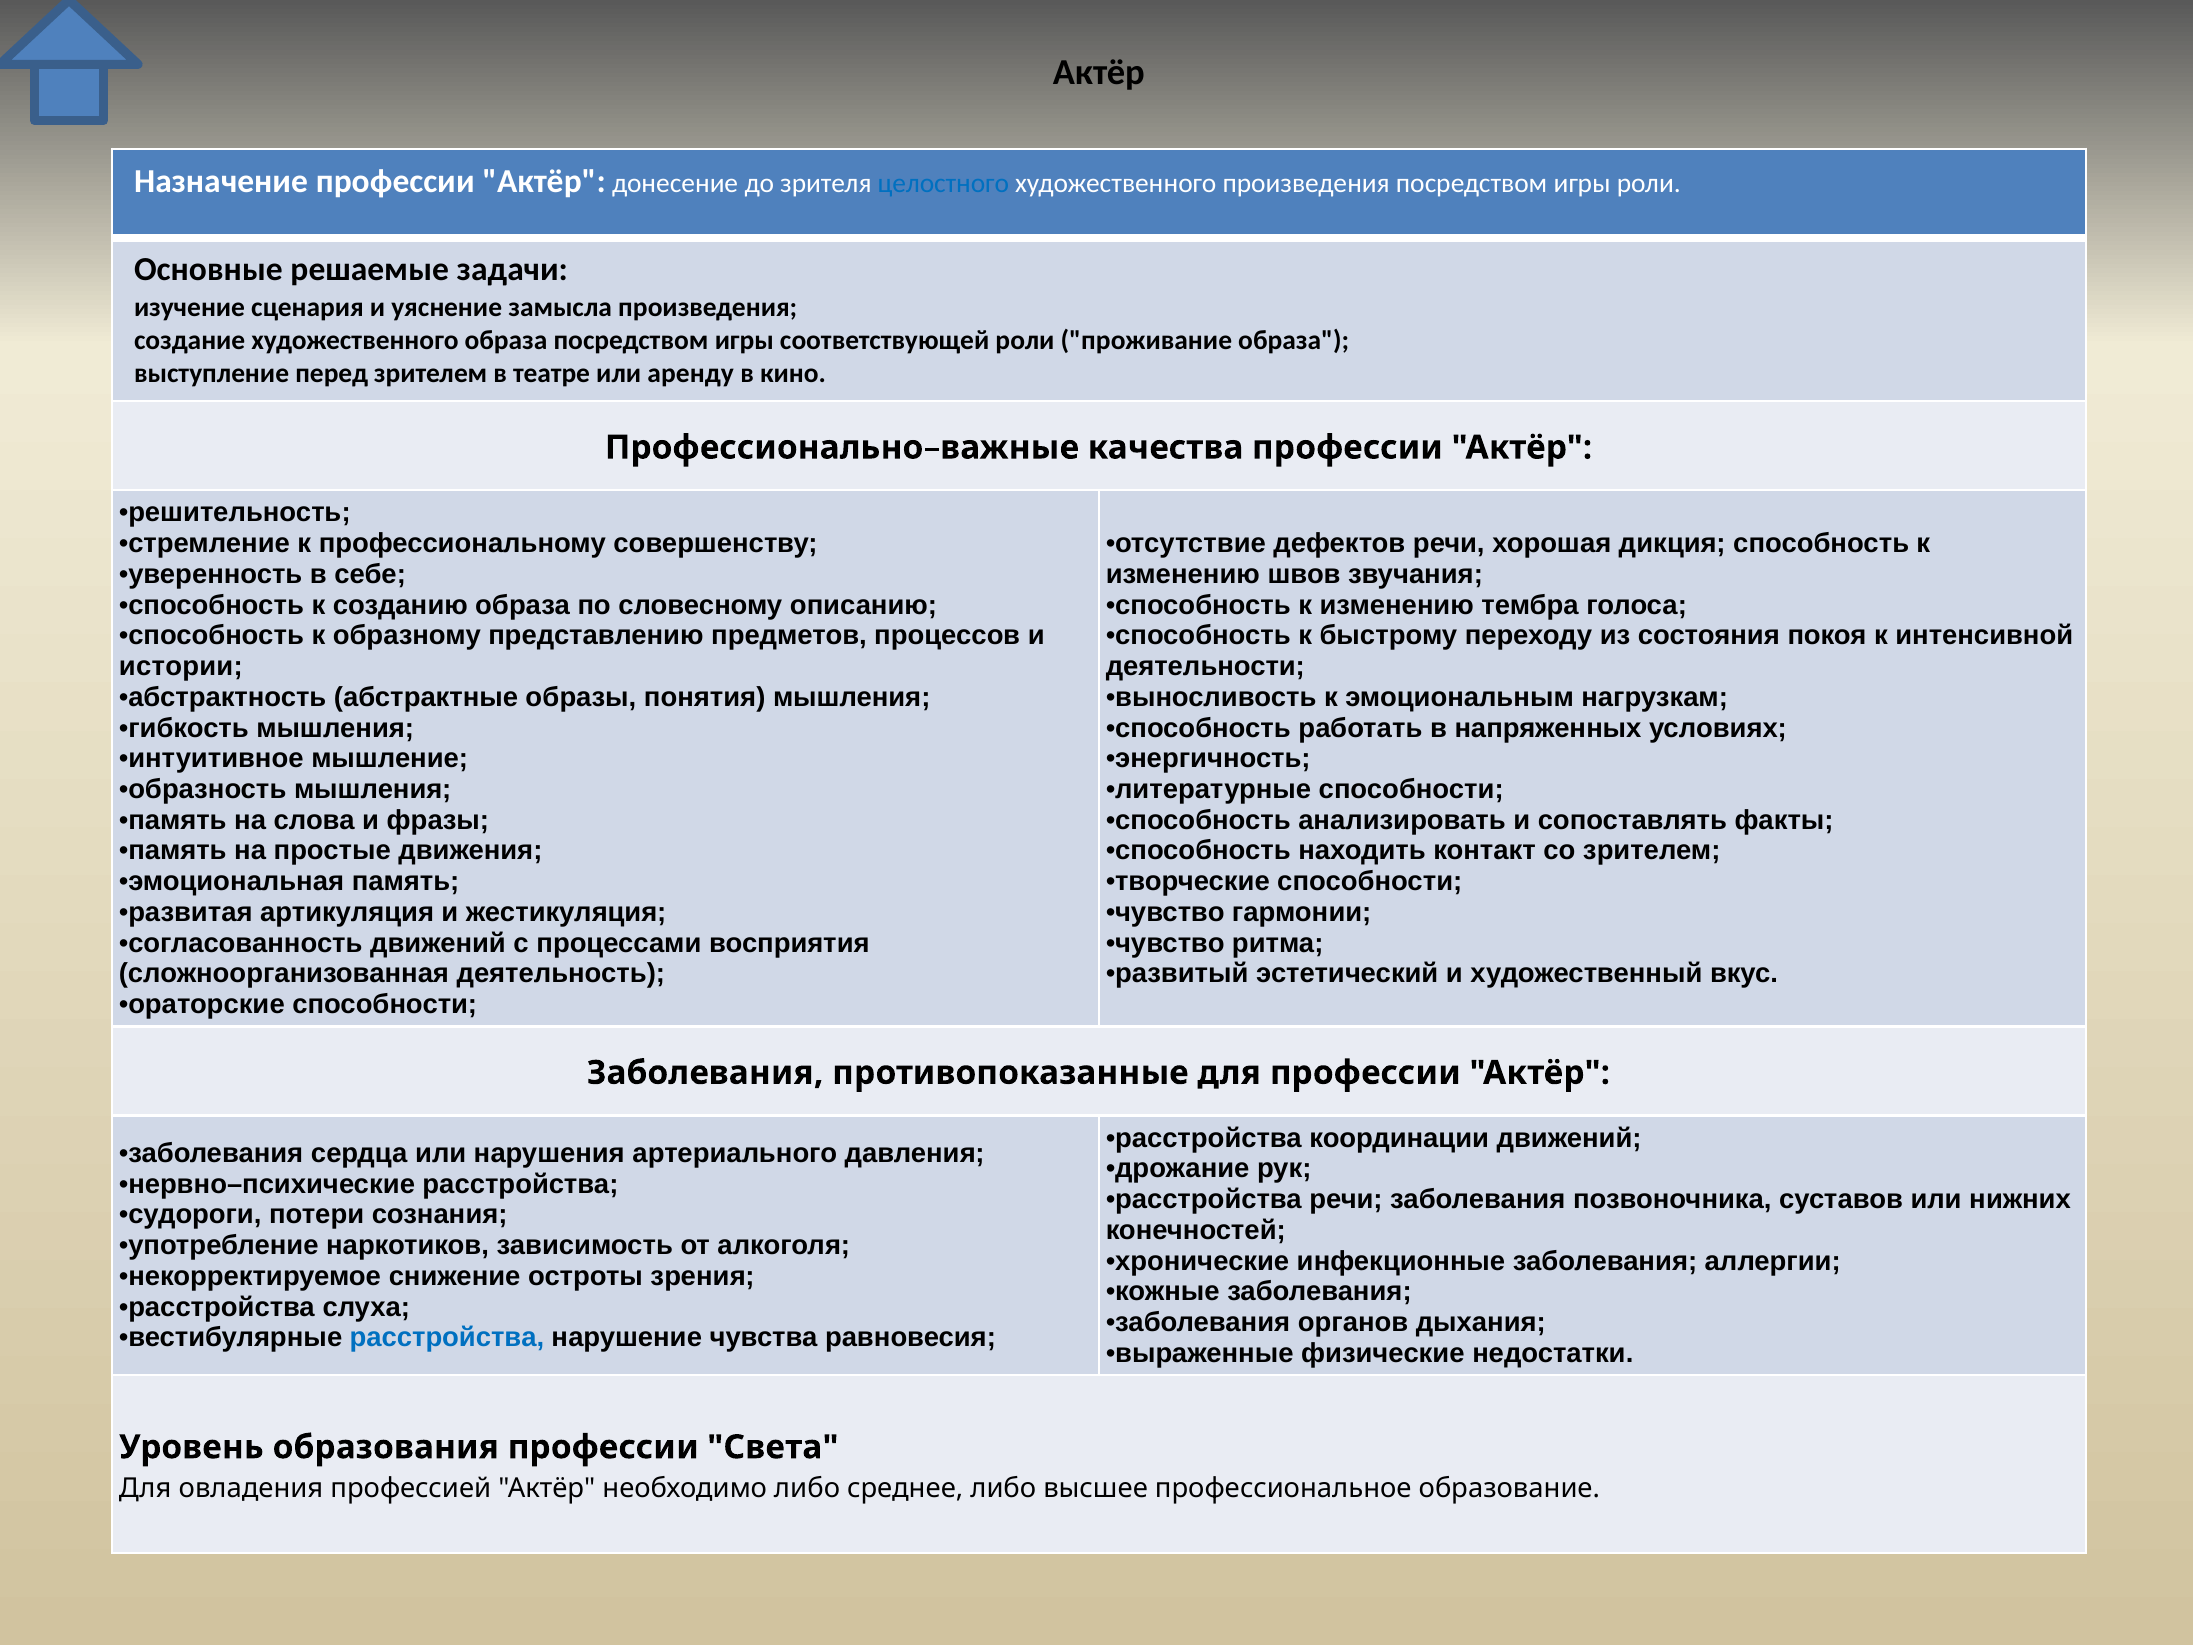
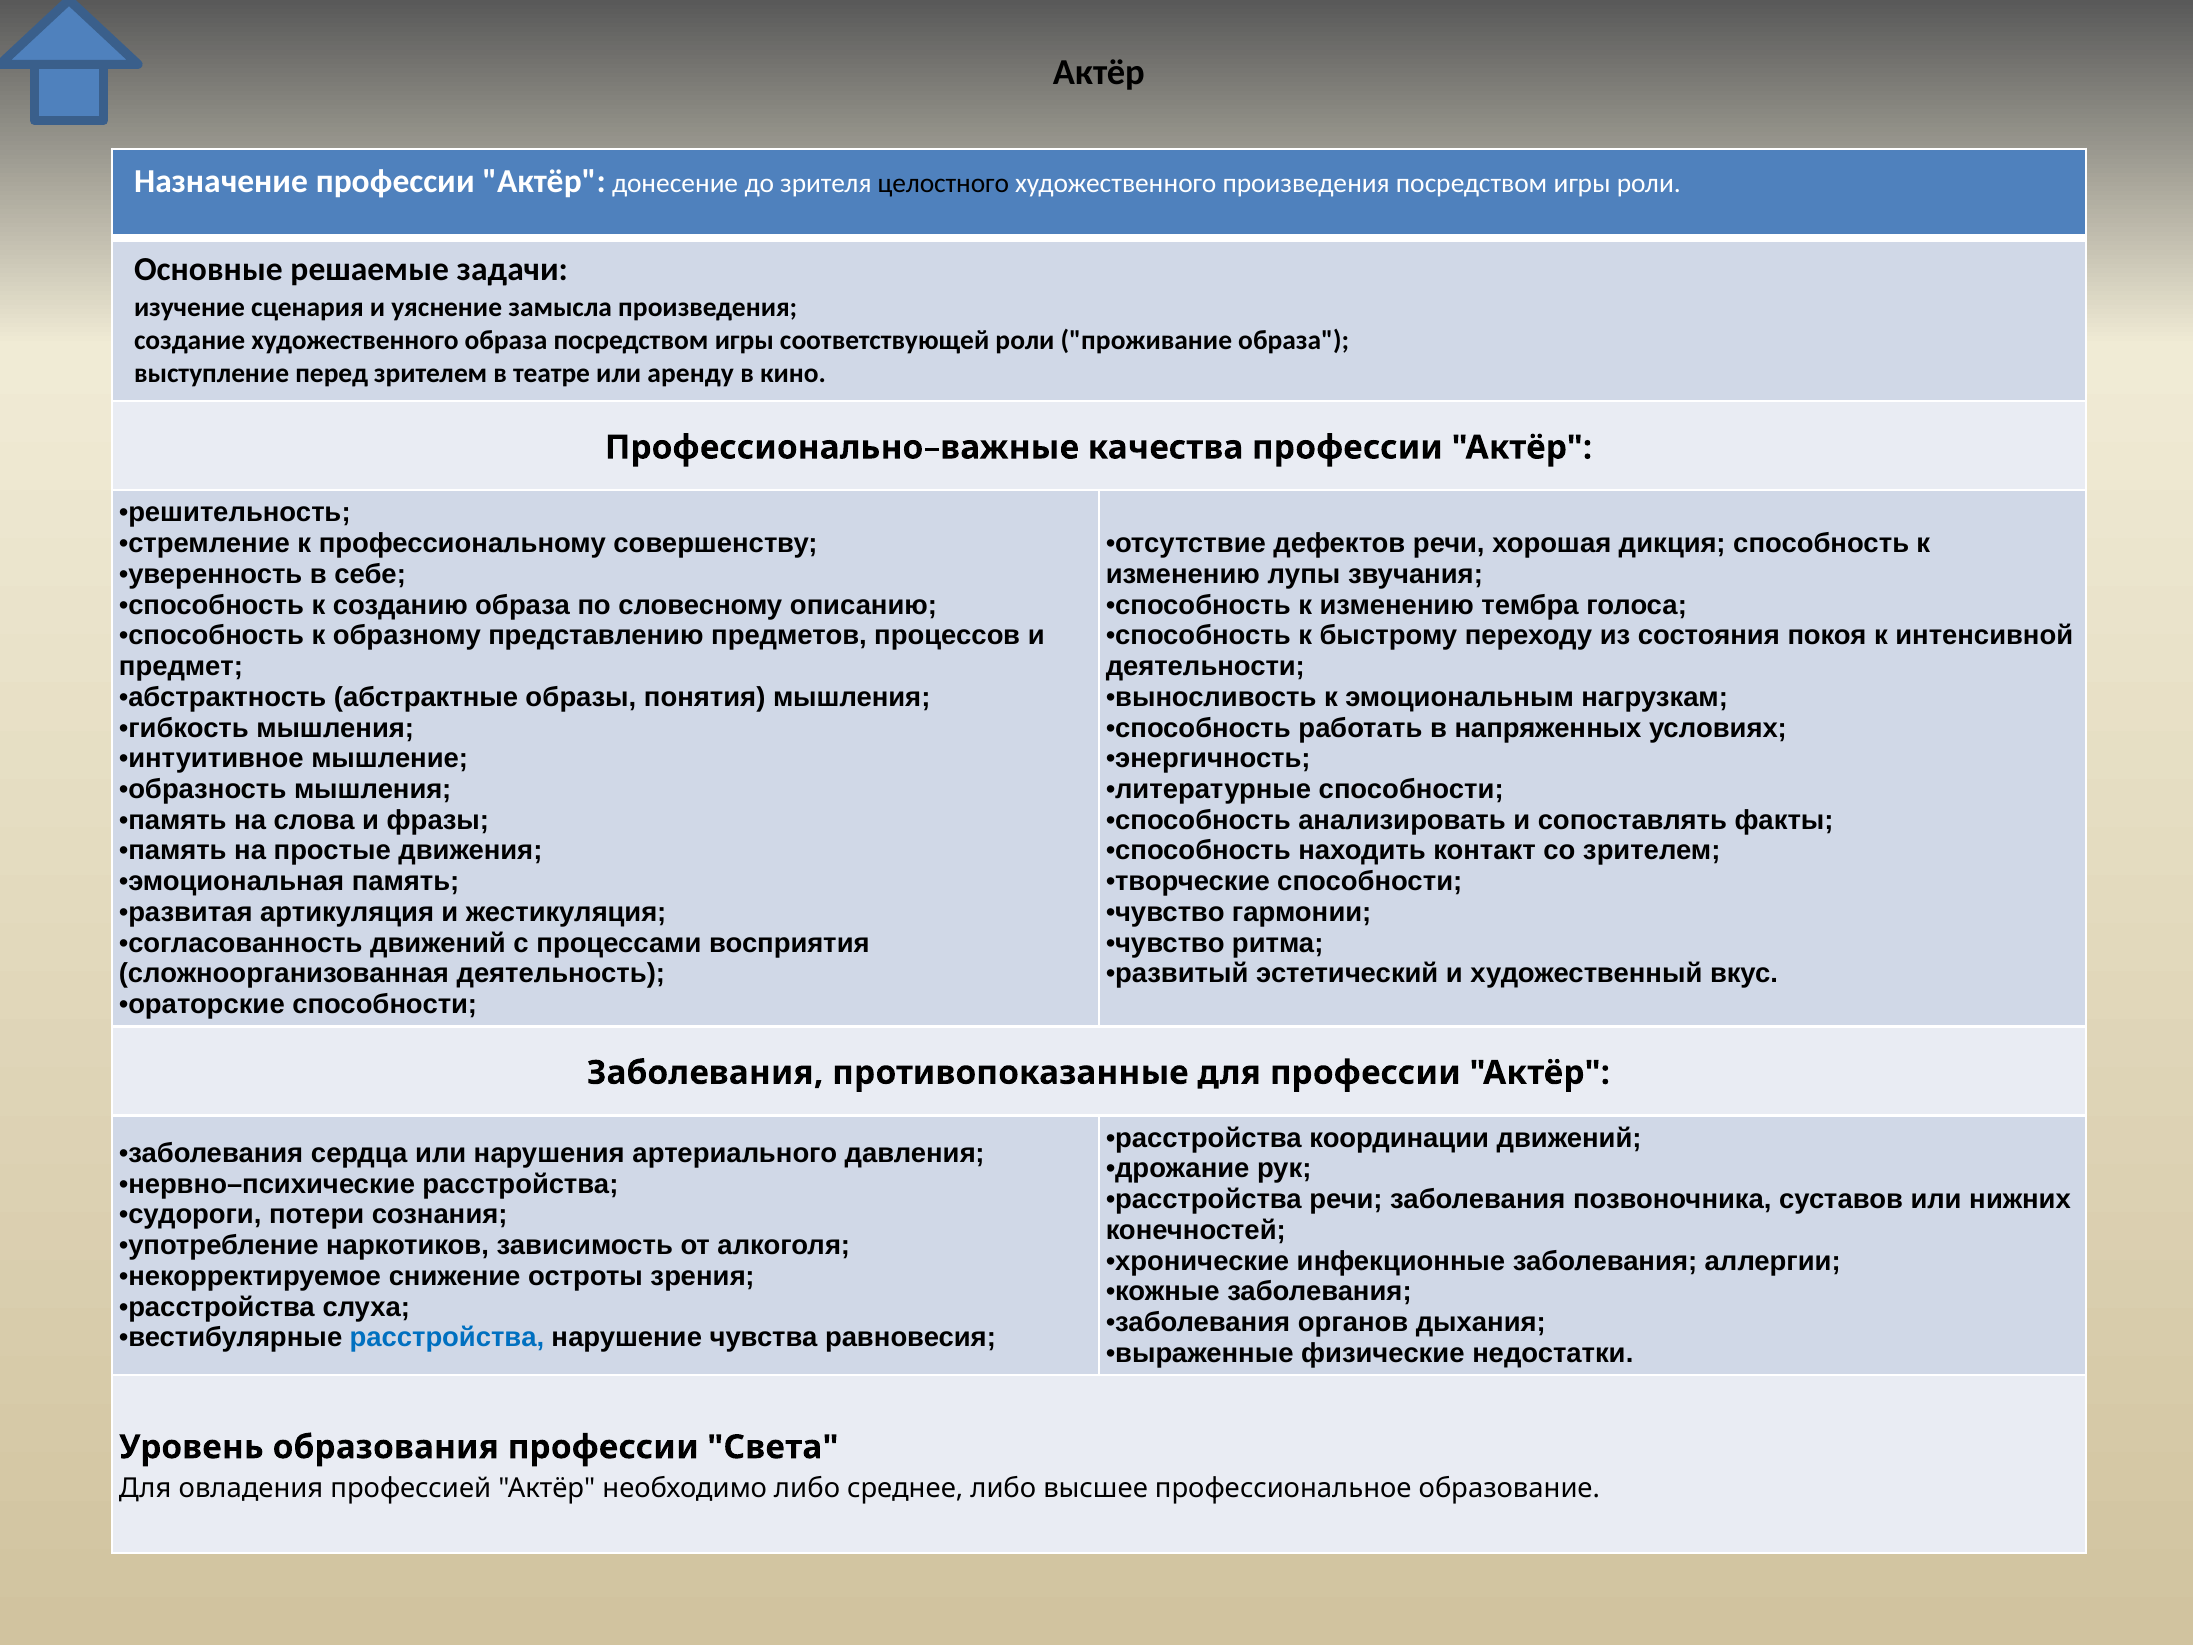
целостного colour: blue -> black (943, 183)
швов: швов -> лупы (1304, 574)
истории: истории -> предмет (181, 666)
